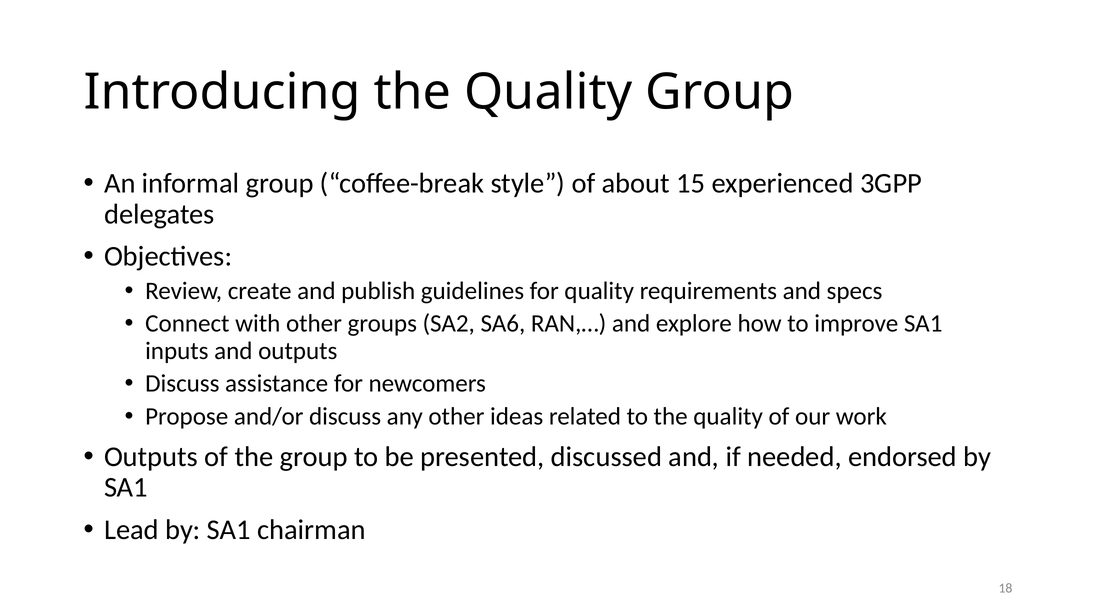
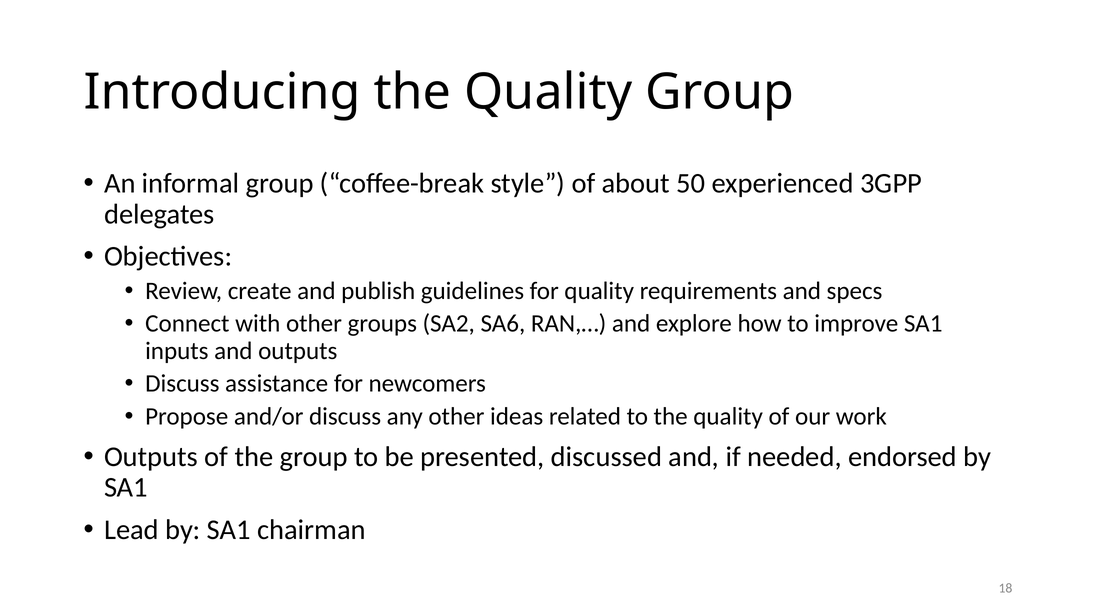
15: 15 -> 50 (691, 183)
